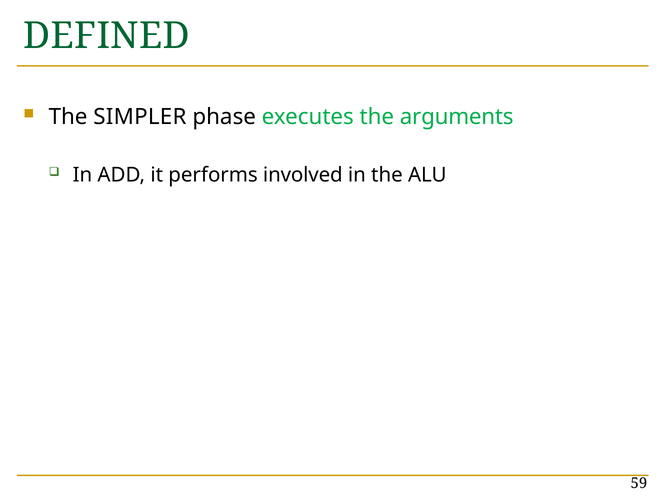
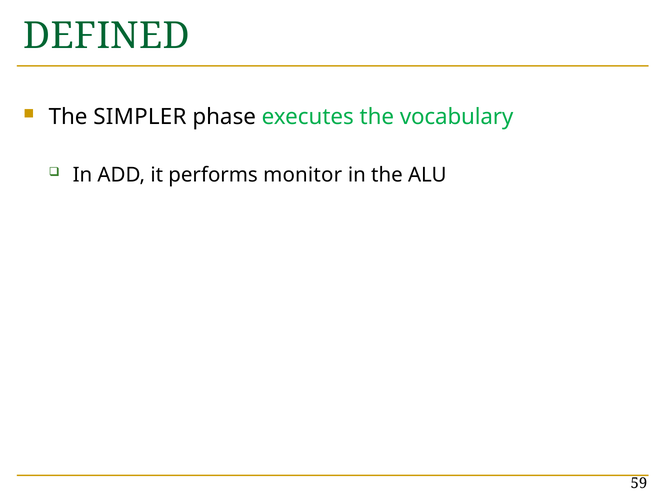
arguments: arguments -> vocabulary (457, 117)
involved: involved -> monitor (303, 175)
